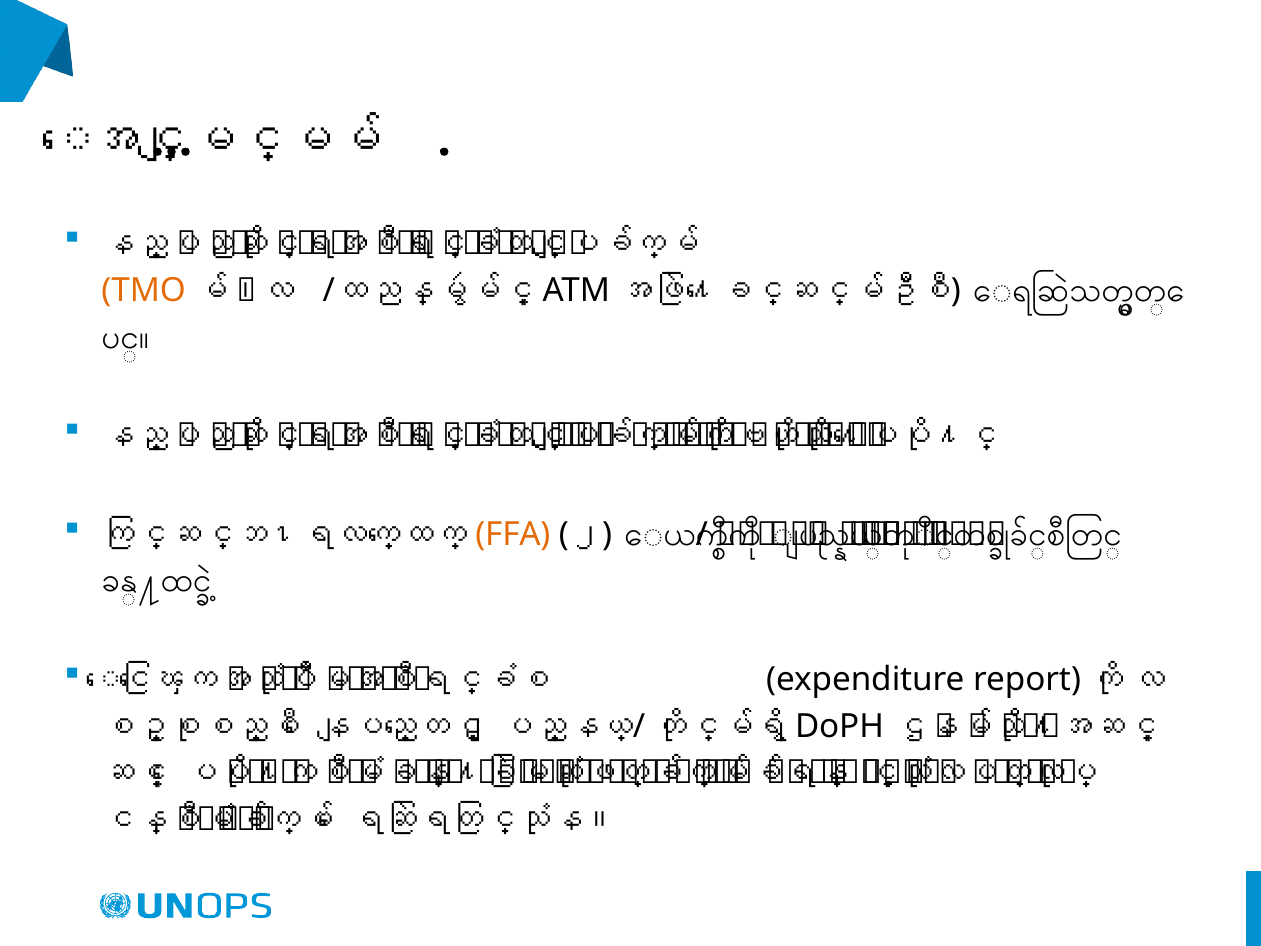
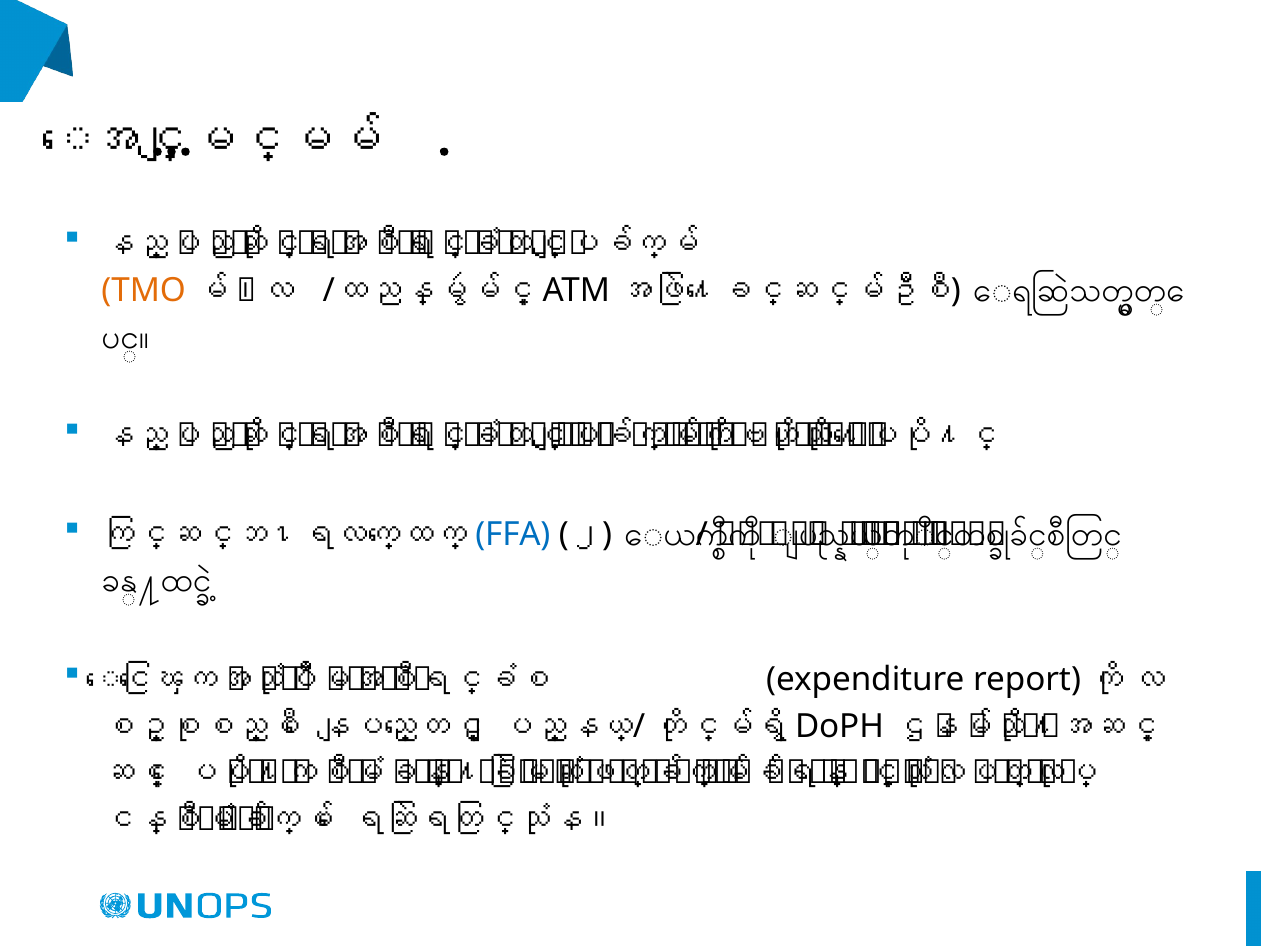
FFA colour: orange -> blue (513, 534)
